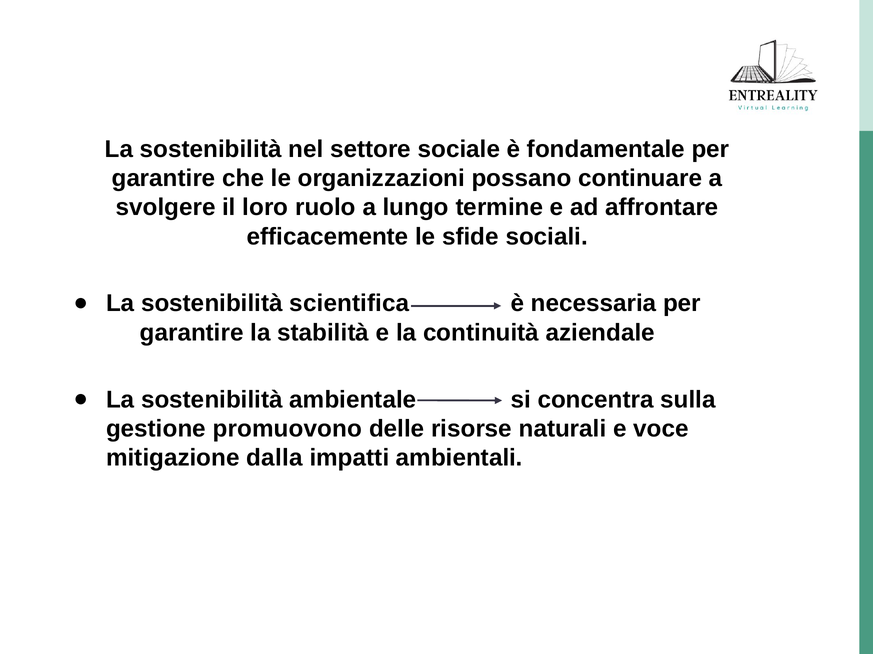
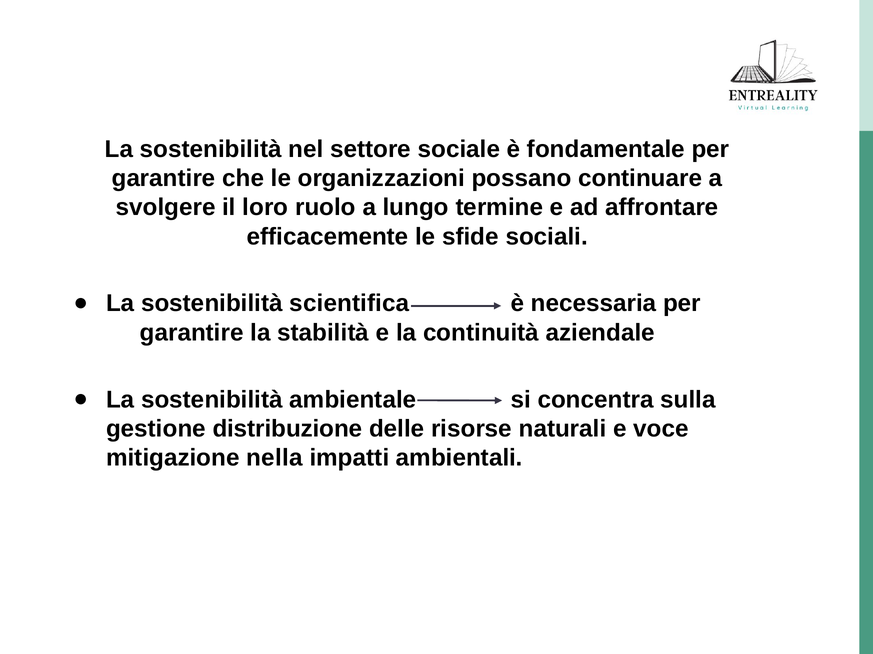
promuovono: promuovono -> distribuzione (288, 429)
dalla: dalla -> nella (274, 458)
